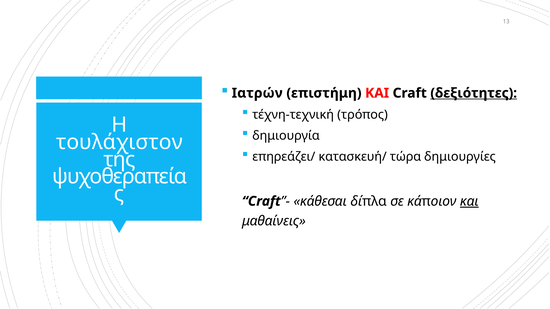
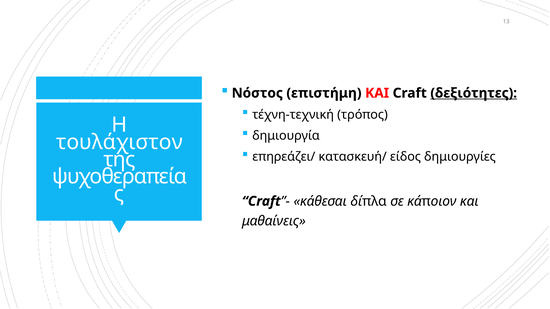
Ιατρών: Ιατρών -> Νόστος (257, 93)
τώρα: τώρα -> είδος (405, 157)
και underline: present -> none (469, 201)
